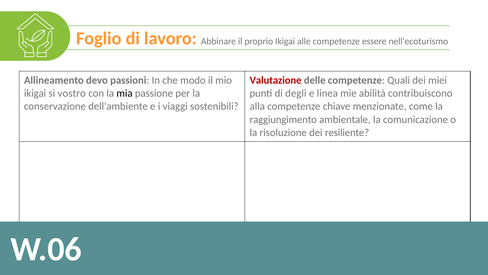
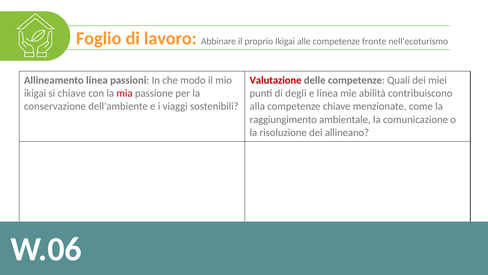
essere: essere -> fronte (374, 41)
Allineamento devo: devo -> linea (97, 80)
si vostro: vostro -> chiave (72, 93)
mia colour: black -> red (125, 93)
resiliente: resiliente -> allineano (347, 132)
